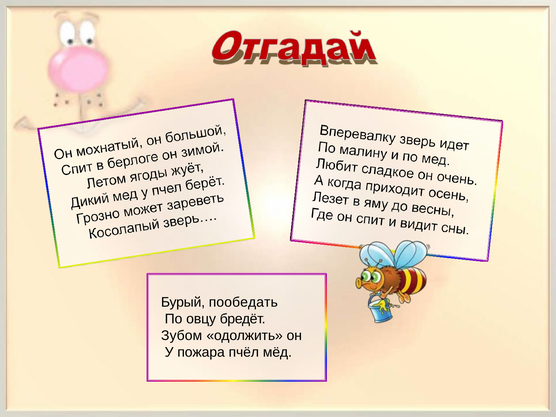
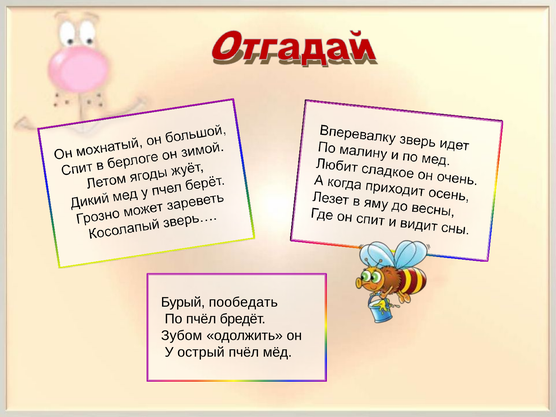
По овцу: овцу -> пчёл (201, 319)
пожара: пожара -> острый (201, 352)
